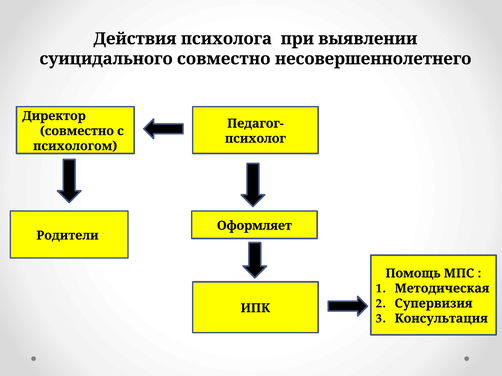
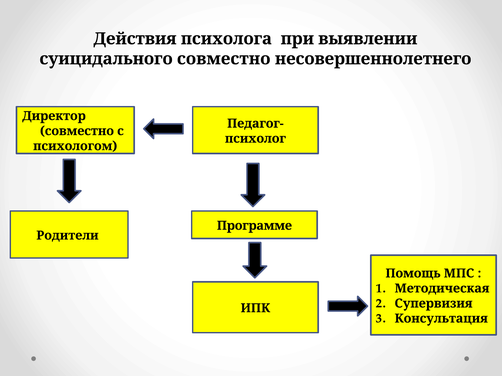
Оформляет: Оформляет -> Программе (254, 226)
